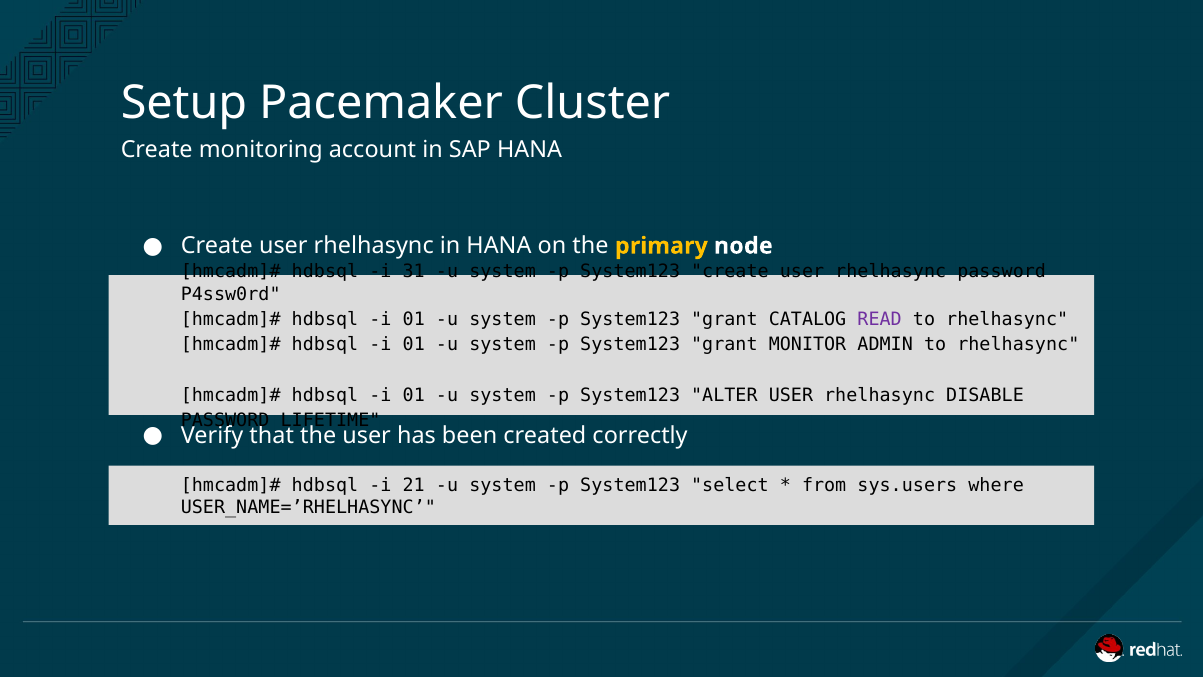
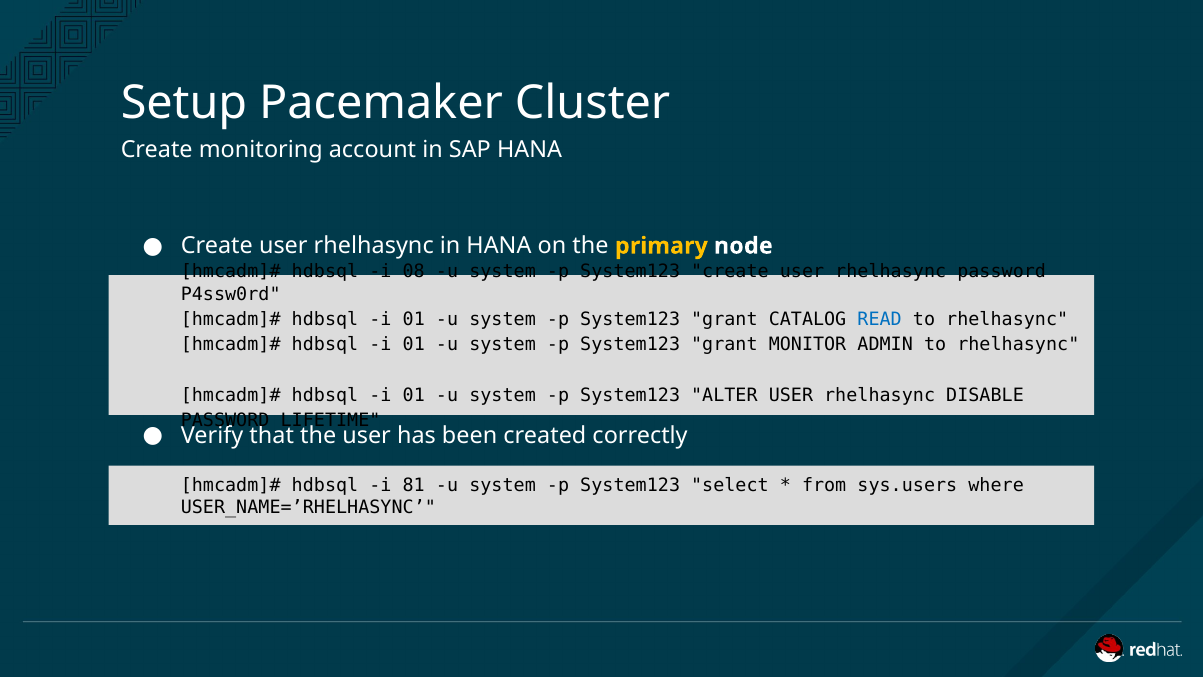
31: 31 -> 08 (414, 272)
READ colour: purple -> blue (880, 319)
21: 21 -> 81 (414, 485)
